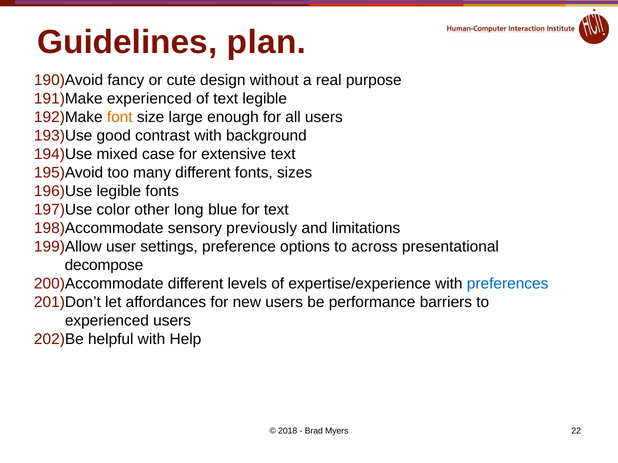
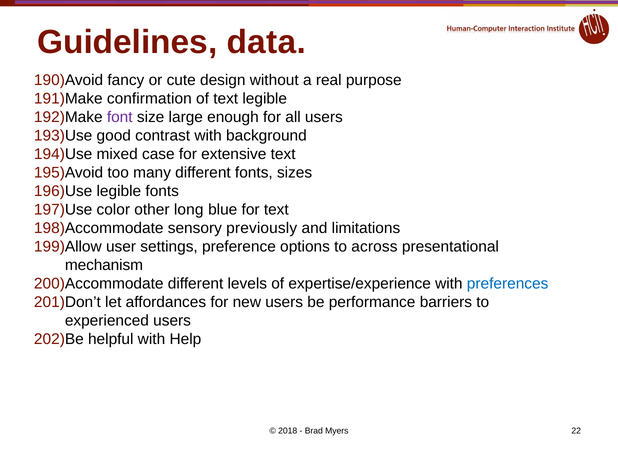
plan: plan -> data (266, 43)
experienced: experienced -> confirmation (149, 99)
font colour: orange -> purple (120, 117)
decompose: decompose -> mechanism (104, 266)
